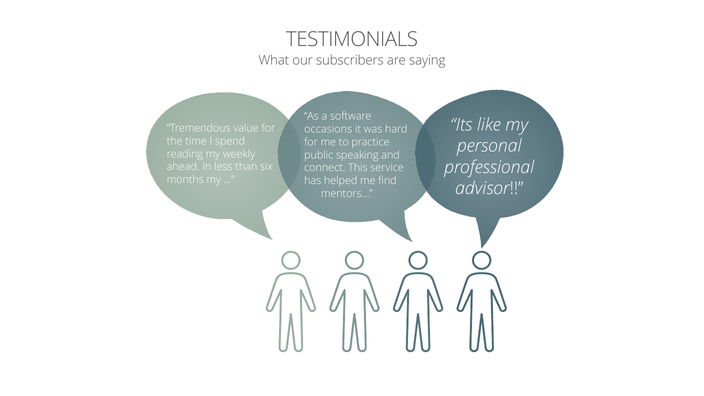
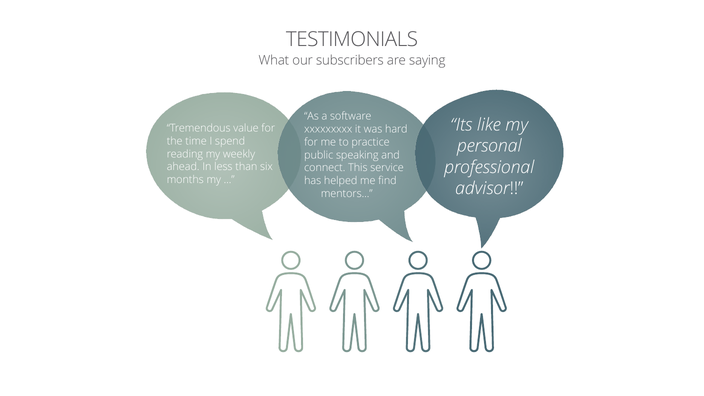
occasions: occasions -> xxxxxxxxx (328, 129)
